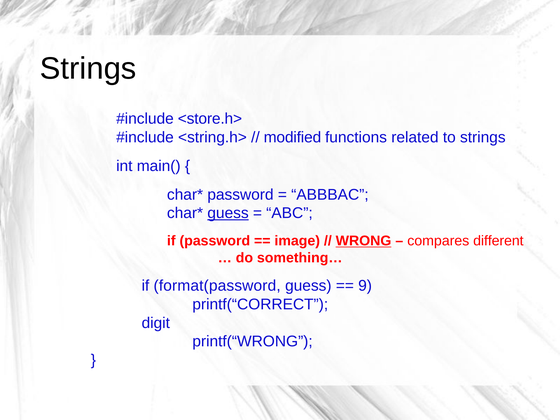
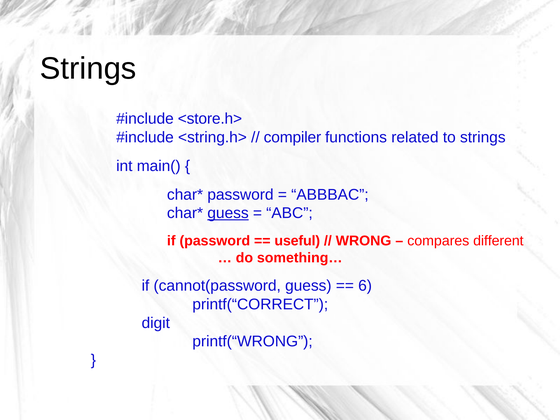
modified: modified -> compiler (292, 137)
image: image -> useful (297, 241)
WRONG underline: present -> none (364, 241)
format(password: format(password -> cannot(password (217, 286)
9: 9 -> 6 (365, 286)
